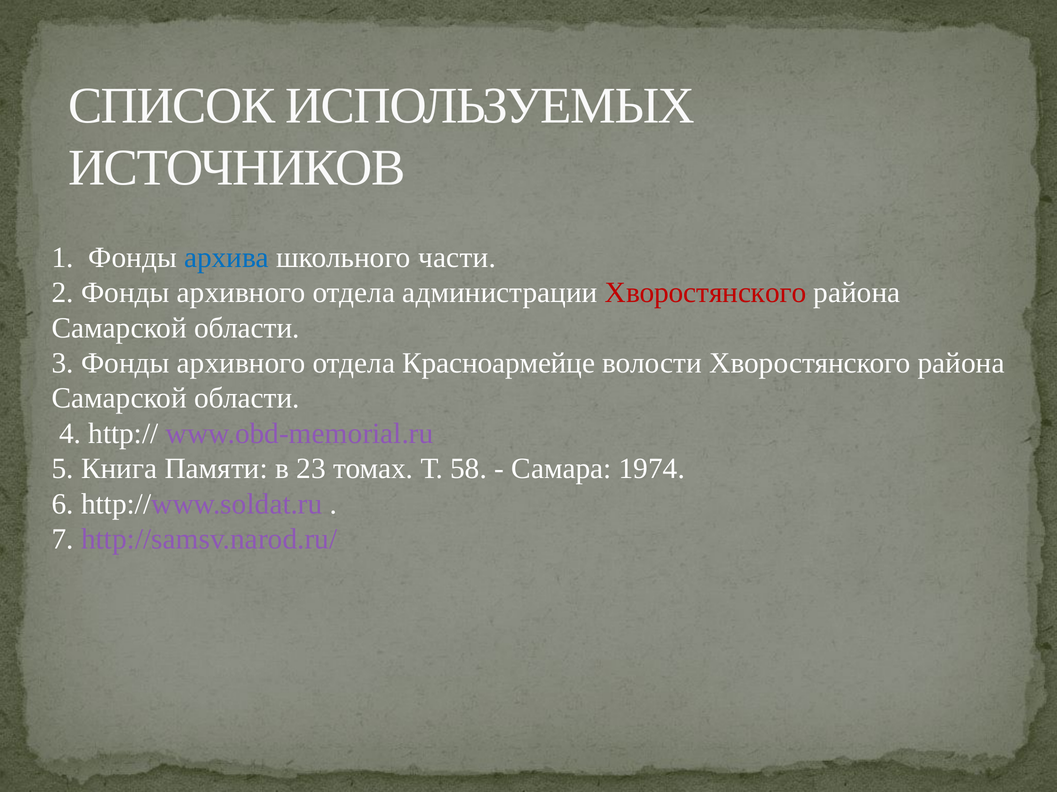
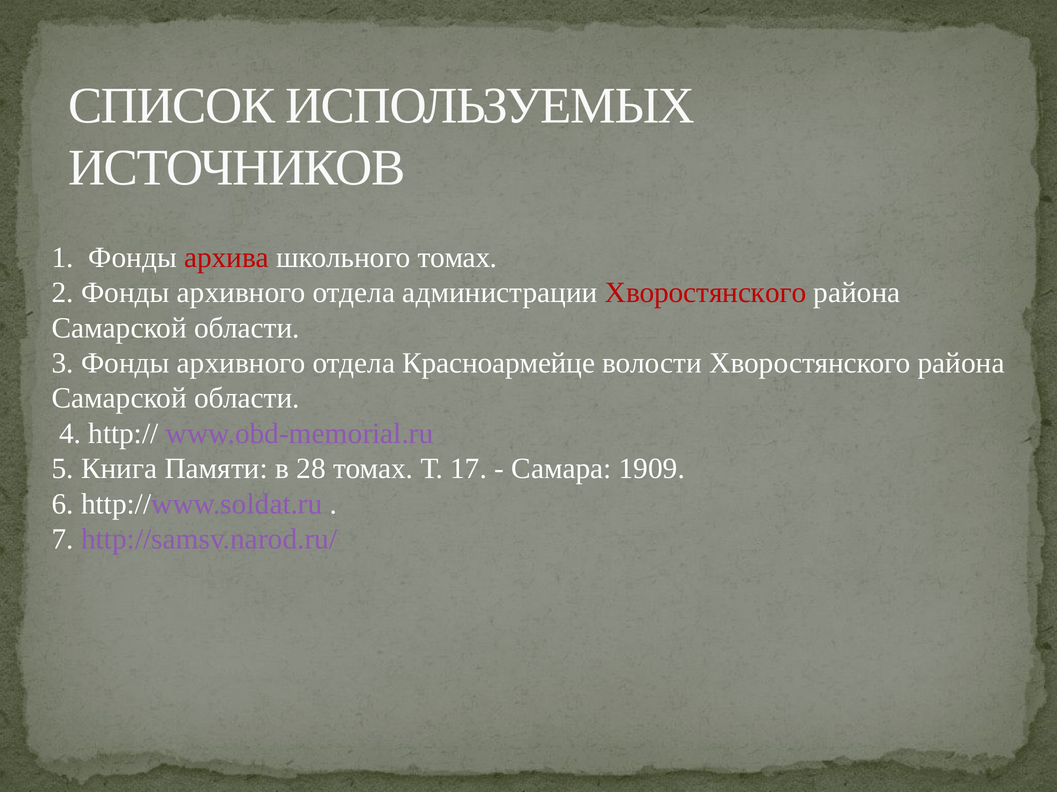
архива colour: blue -> red (227, 258)
школьного части: части -> томах (457, 258)
23: 23 -> 28 (311, 469)
58: 58 -> 17 (469, 469)
1974: 1974 -> 1909 (652, 469)
